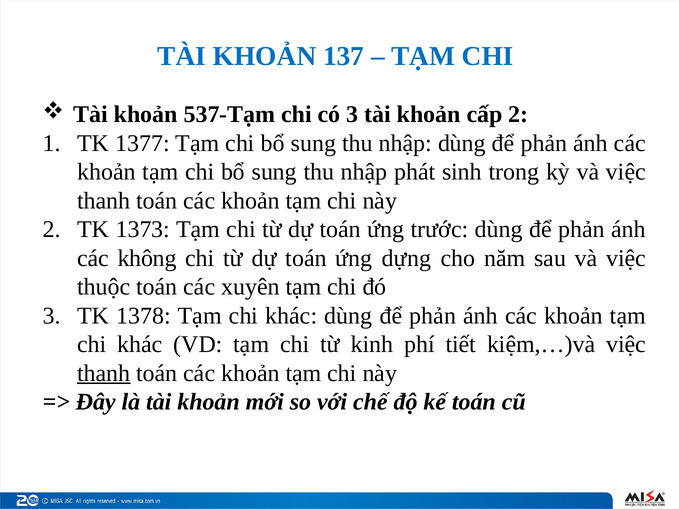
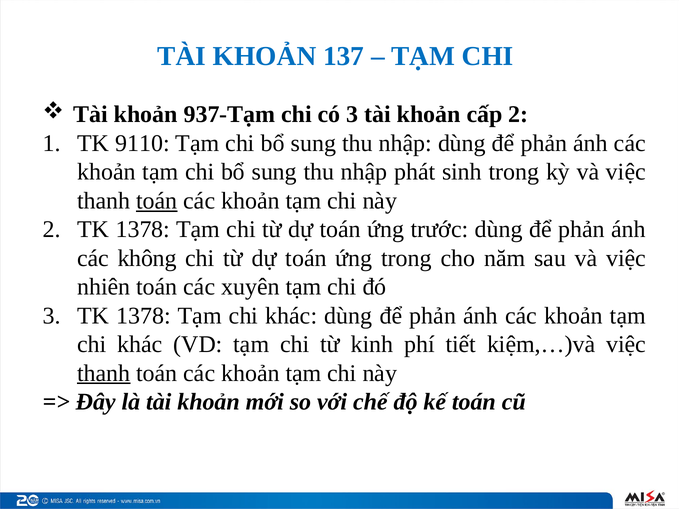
537-Tạm: 537-Tạm -> 937-Tạm (229, 115)
1377: 1377 -> 9110 (142, 143)
toán underline: none -> present (157, 201)
2 TK 1373: 1373 -> 1378 (143, 230)
ứng dựng: dựng -> trong (407, 259)
thuộc: thuộc -> nhiên (104, 287)
